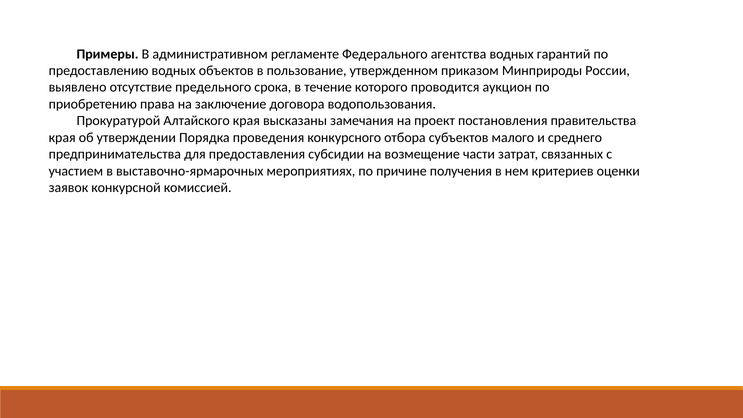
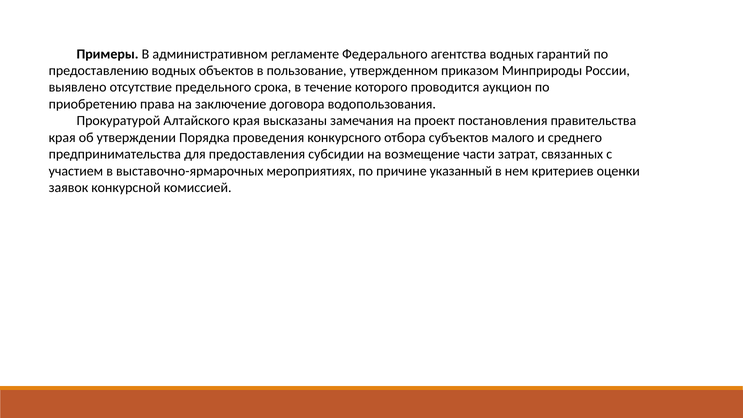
получения: получения -> указанный (461, 171)
